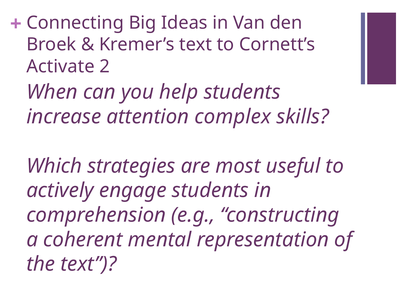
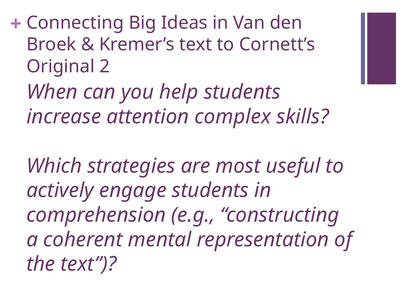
Activate: Activate -> Original (61, 66)
